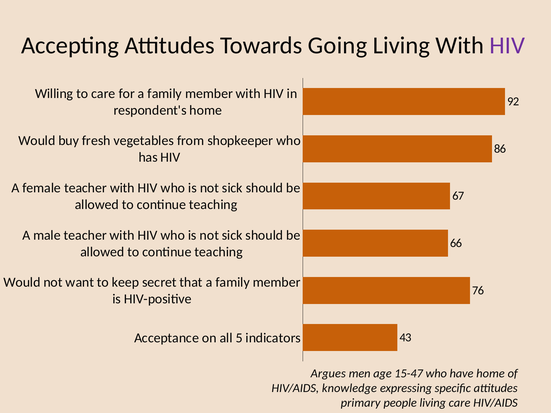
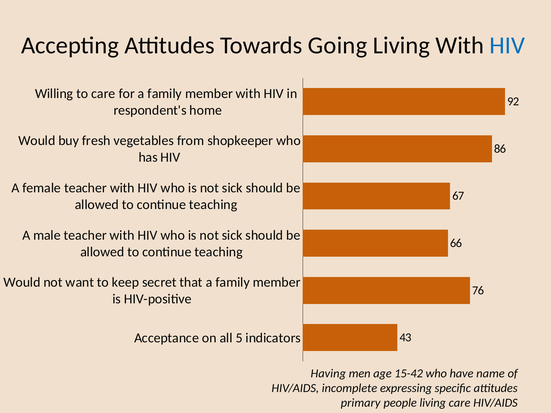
HIV colour: purple -> blue (507, 45)
Argues: Argues -> Having (328, 374)
15-47: 15-47 -> 15-42 (409, 374)
have home: home -> name (491, 374)
knowledge: knowledge -> incomplete (349, 388)
